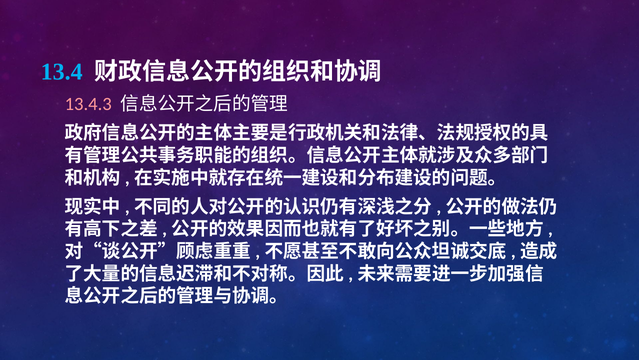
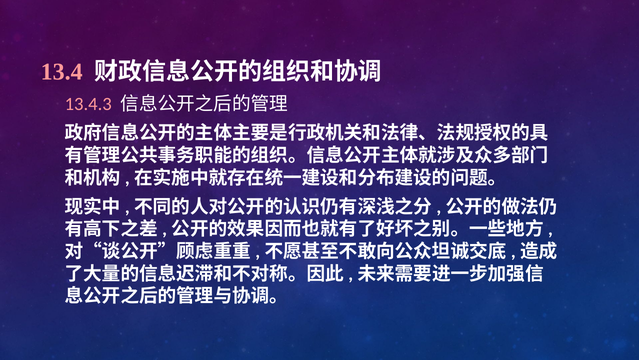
13.4 colour: light blue -> pink (62, 72)
